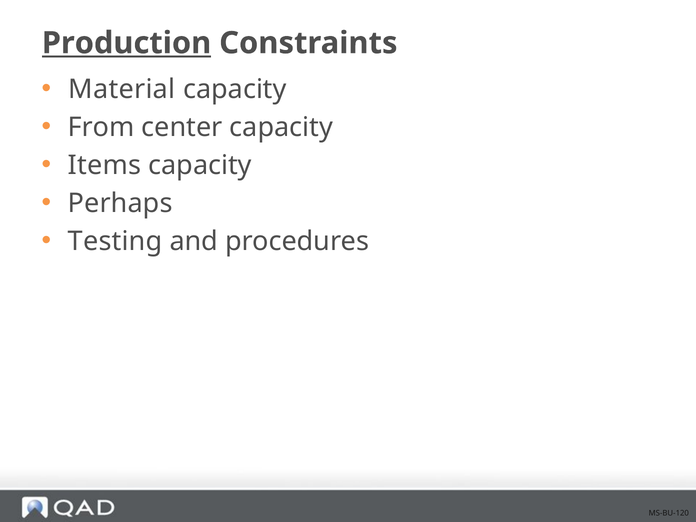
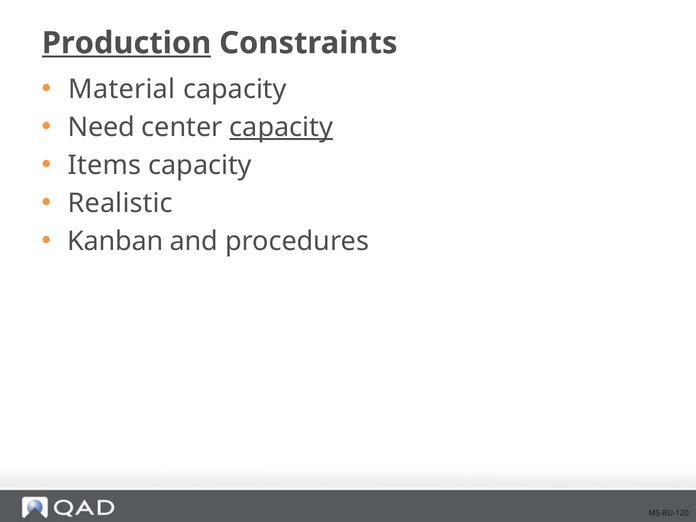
From: From -> Need (101, 127)
capacity underline: none -> present (281, 127)
Perhaps: Perhaps -> Realistic (120, 203)
Testing: Testing -> Kanban (115, 241)
